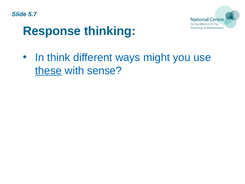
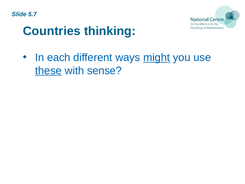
Response: Response -> Countries (52, 31)
think: think -> each (59, 57)
might underline: none -> present (157, 57)
